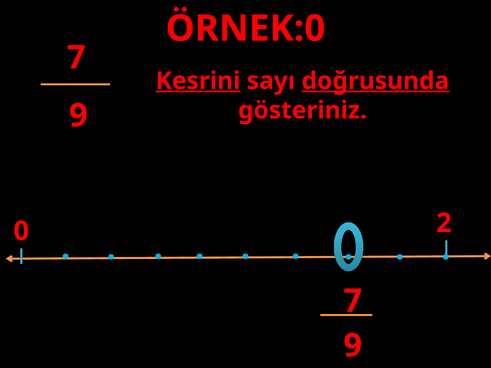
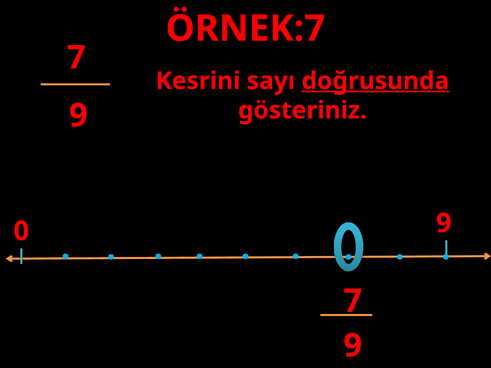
ÖRNEK:0: ÖRNEK:0 -> ÖRNEK:7 (245, 29)
Kesrini underline: present -> none (198, 81)
0 2: 2 -> 9 (444, 223)
